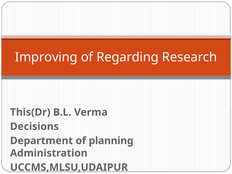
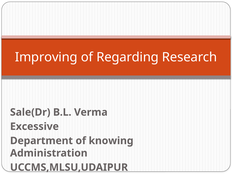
This(Dr: This(Dr -> Sale(Dr (30, 112)
Decisions: Decisions -> Excessive (34, 126)
planning: planning -> knowing (111, 141)
